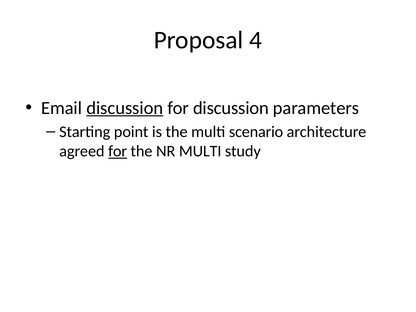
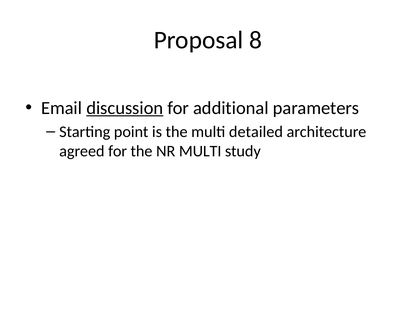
4: 4 -> 8 (256, 40)
for discussion: discussion -> additional (231, 108)
scenario: scenario -> detailed (256, 132)
for underline: present -> none (118, 151)
